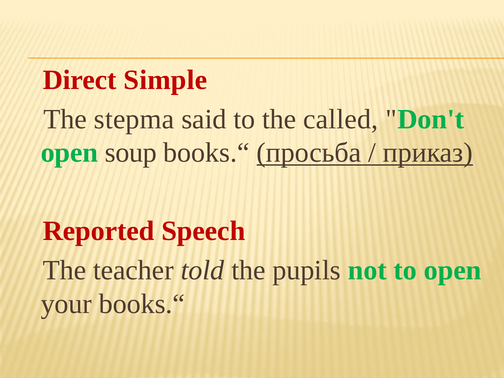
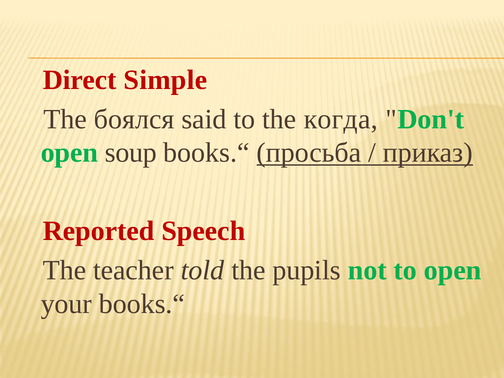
stepma: stepma -> боялся (134, 119)
called: called -> когда (341, 119)
